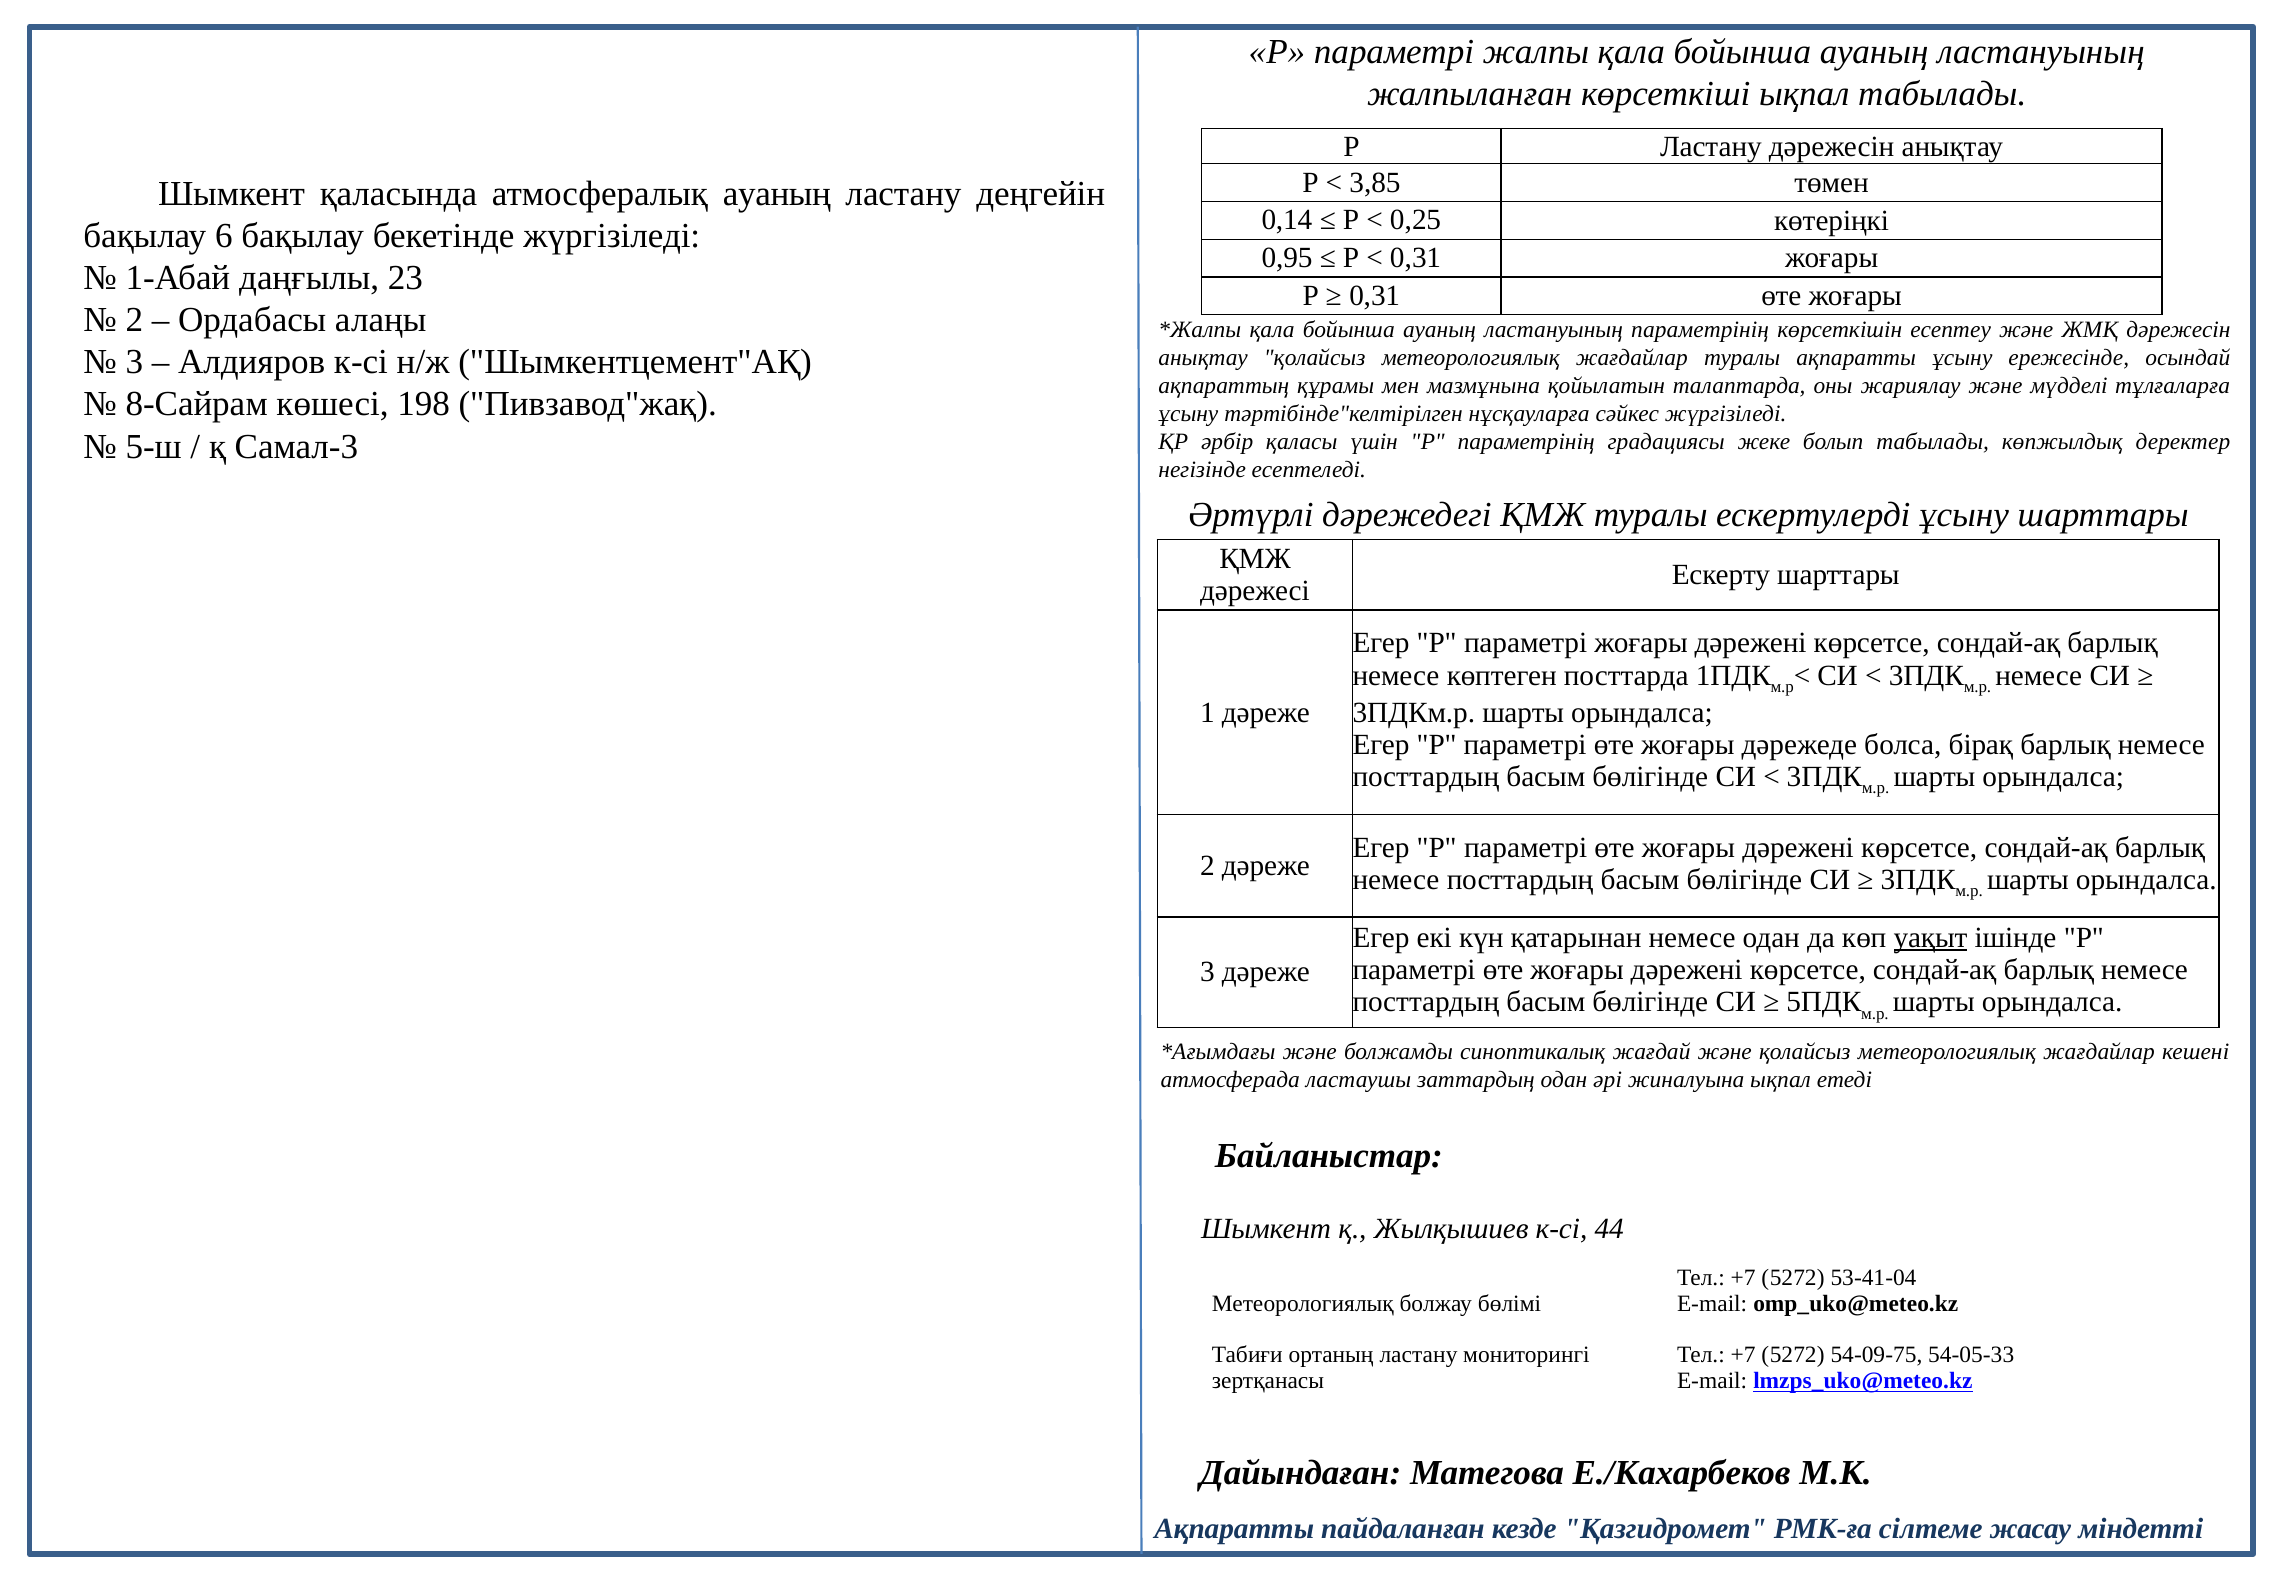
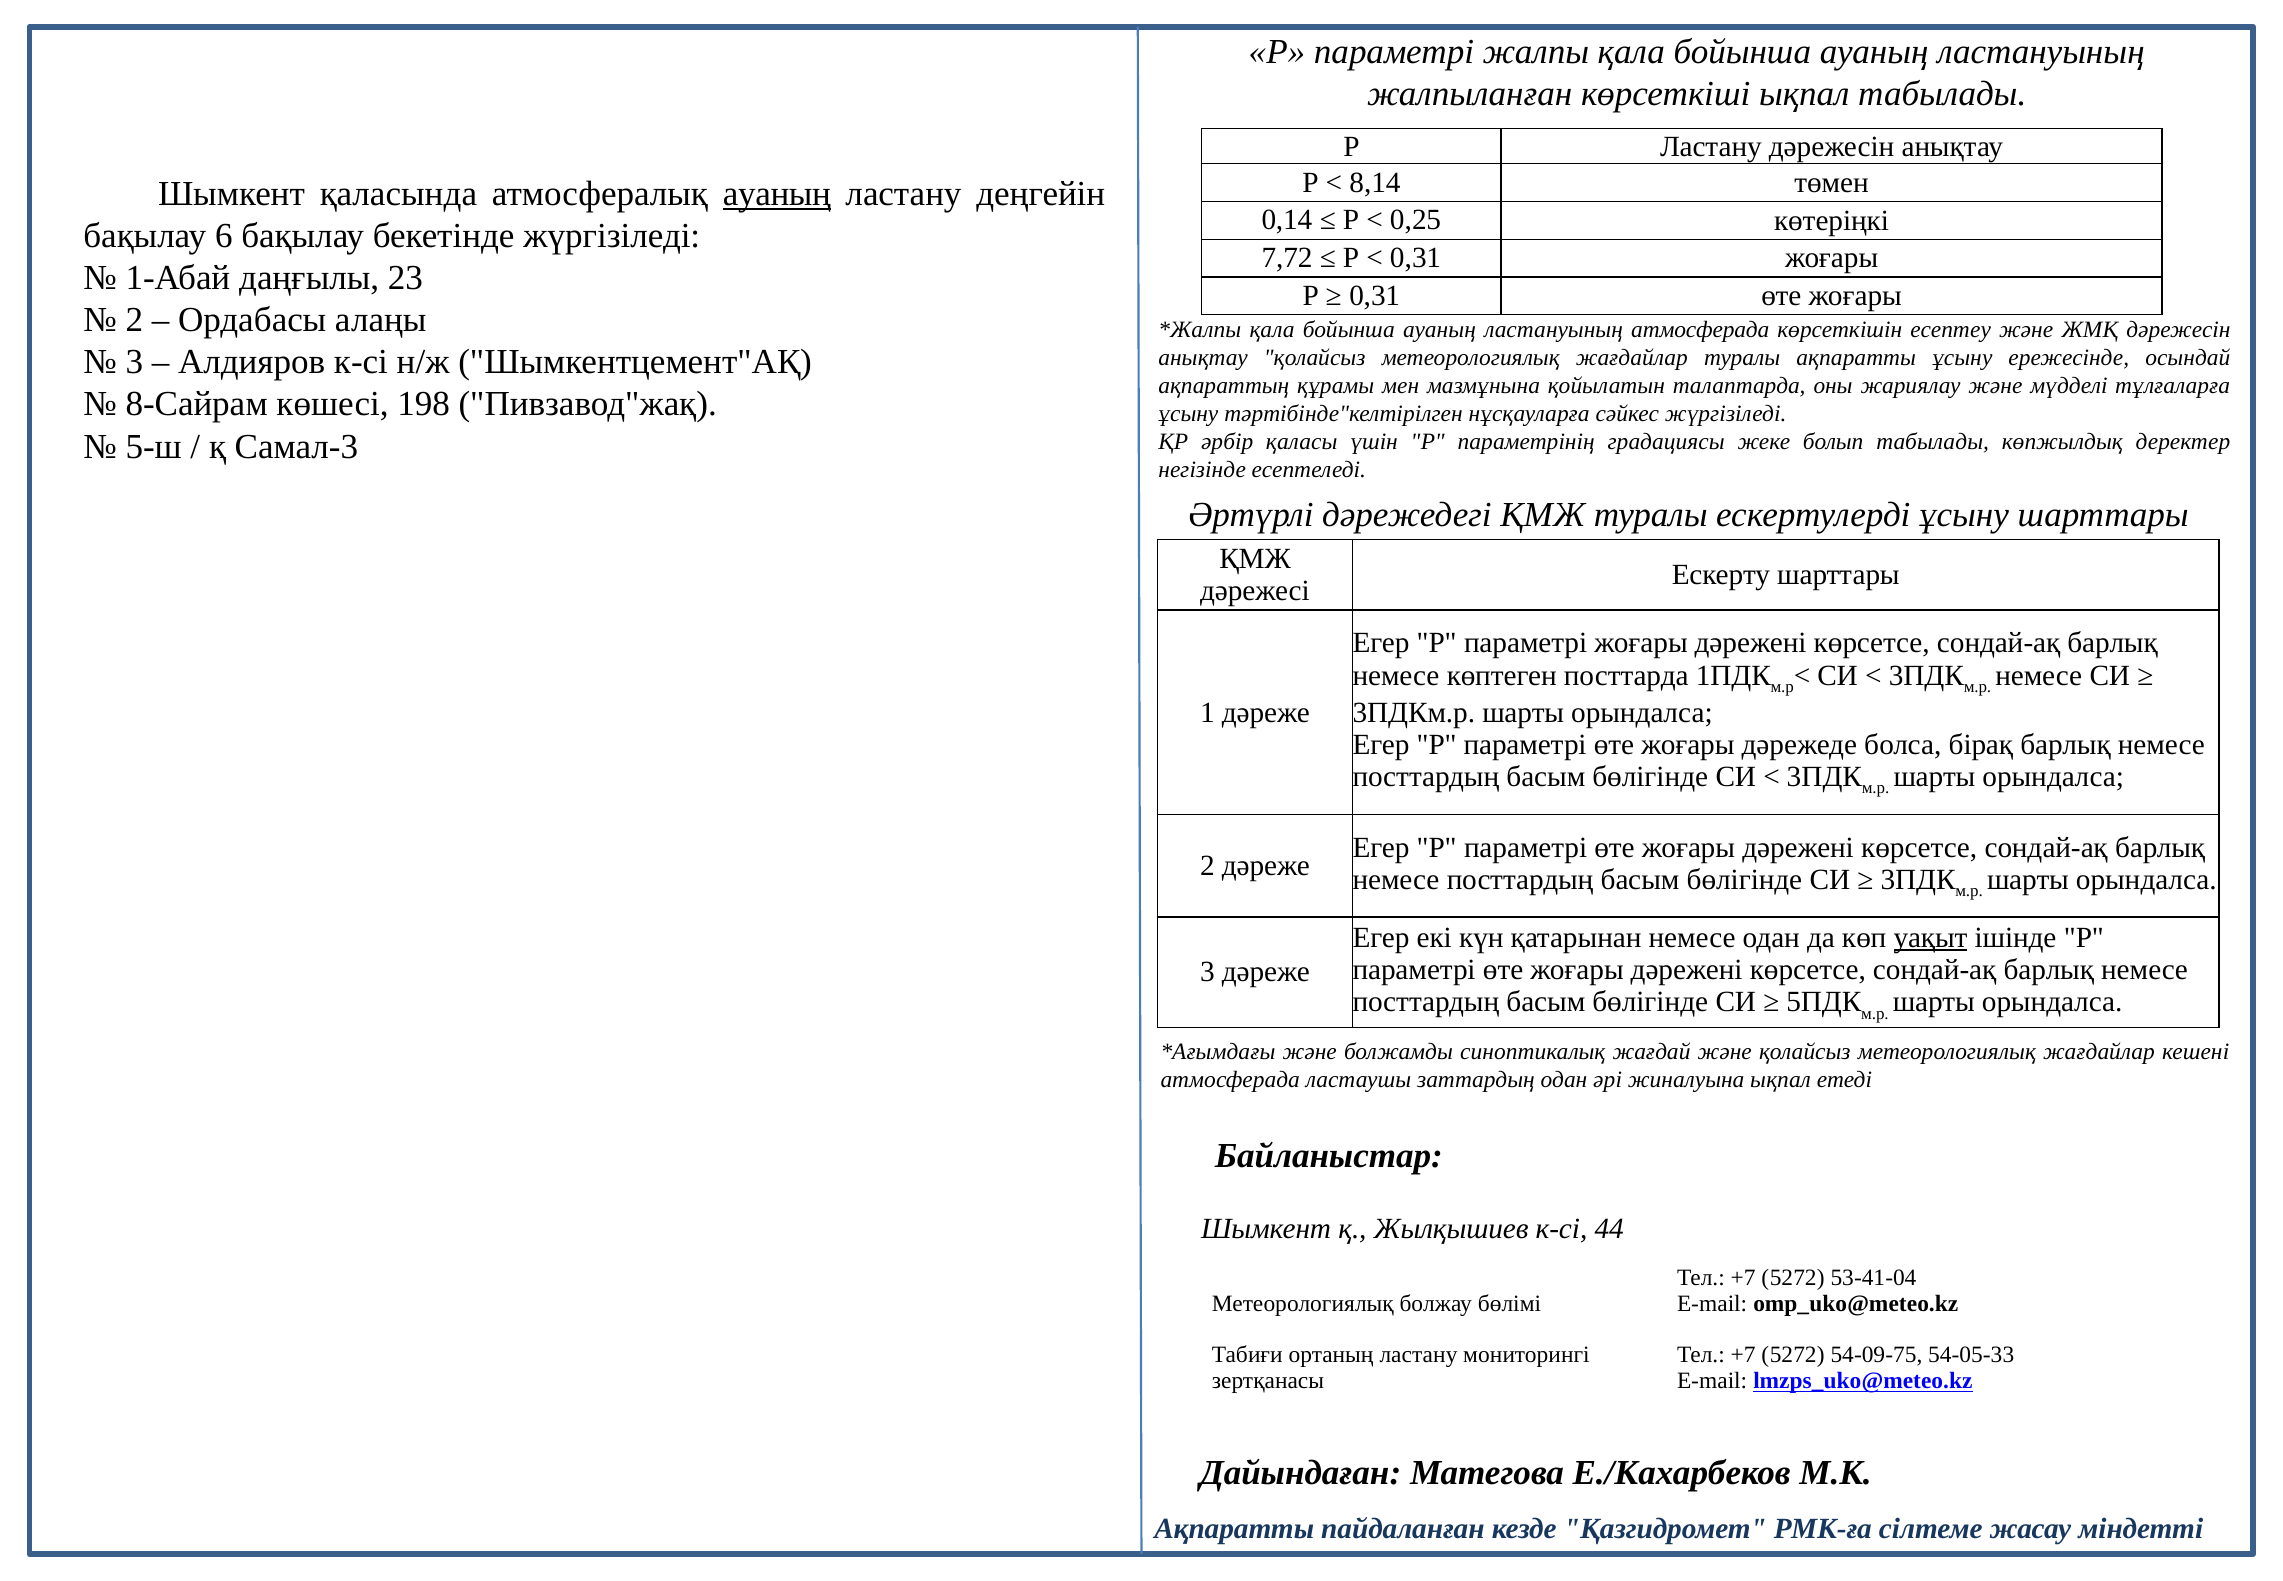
3,85: 3,85 -> 8,14 (1375, 182)
ауаның underline: none -> present (777, 193)
0,95: 0,95 -> 7,72 (1287, 258)
ластануының параметрінің: параметрінің -> атмосферада (1700, 330)
